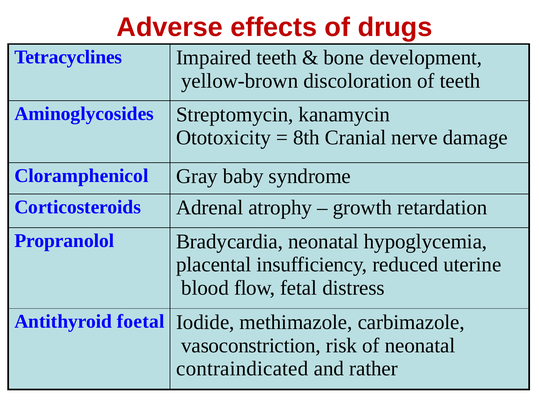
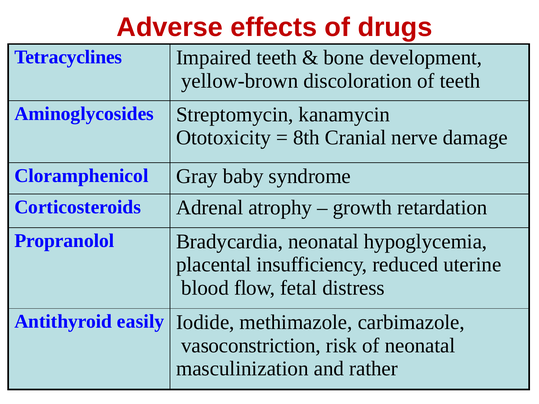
foetal: foetal -> easily (141, 322)
contraindicated: contraindicated -> masculinization (242, 369)
